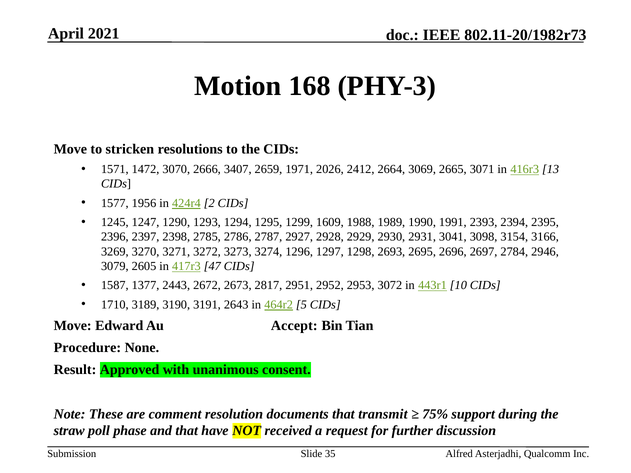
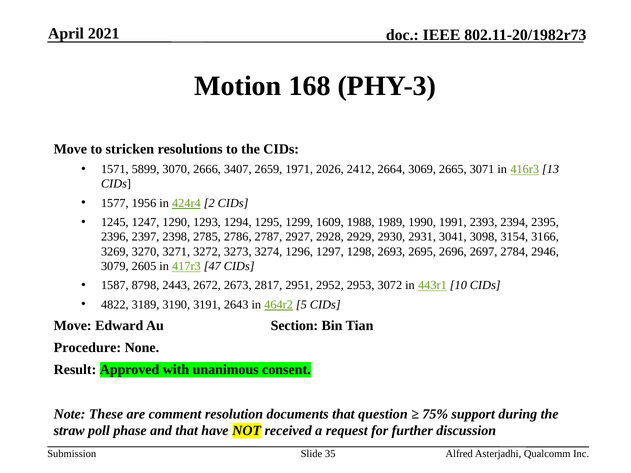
1472: 1472 -> 5899 (146, 169)
1377: 1377 -> 8798 (146, 286)
1710: 1710 -> 4822 (115, 305)
Accept: Accept -> Section (294, 326)
transmit: transmit -> question (383, 414)
